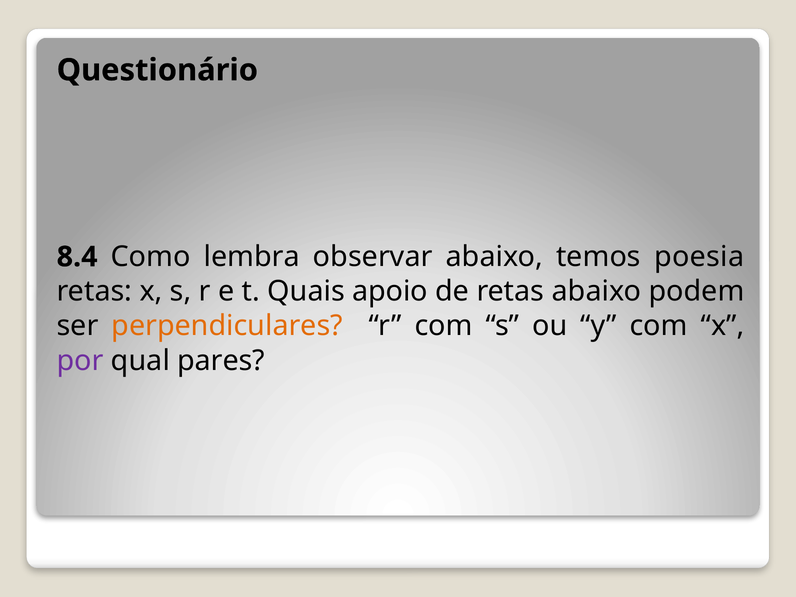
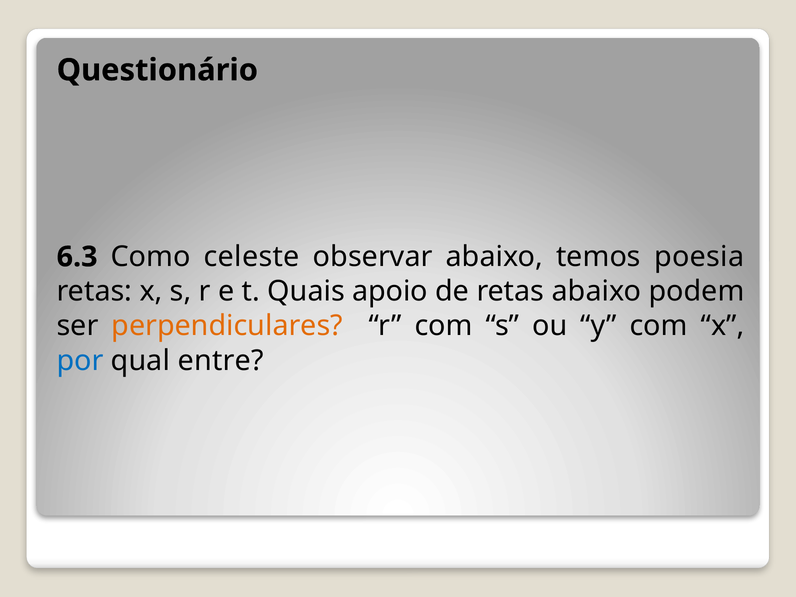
8.4: 8.4 -> 6.3 (77, 257)
lembra: lembra -> celeste (252, 257)
por colour: purple -> blue (80, 361)
pares: pares -> entre (221, 361)
